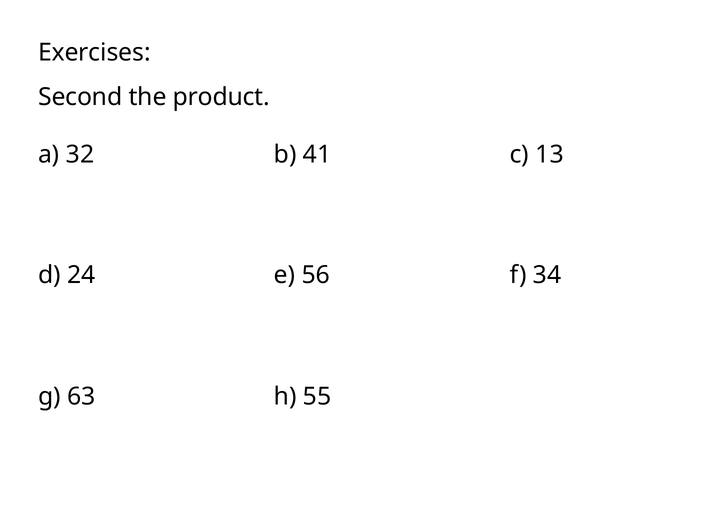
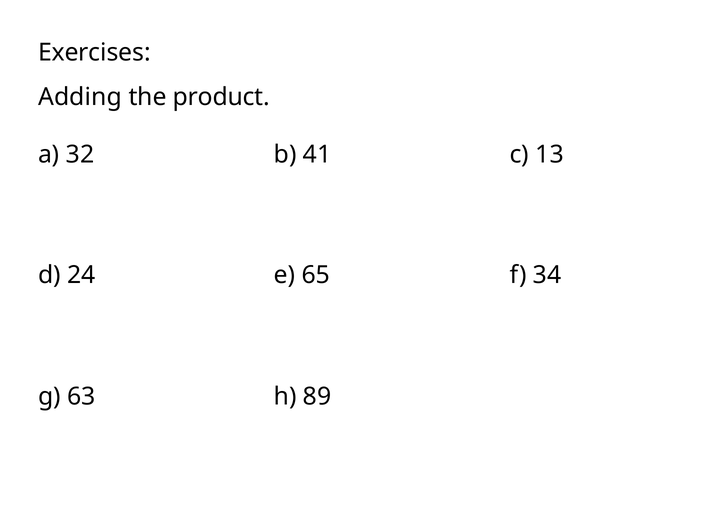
Second: Second -> Adding (80, 97)
56: 56 -> 65 (316, 275)
55: 55 -> 89 (317, 396)
